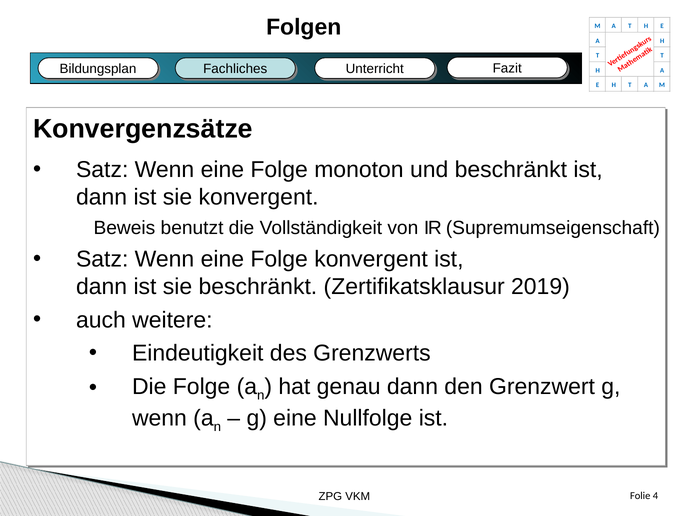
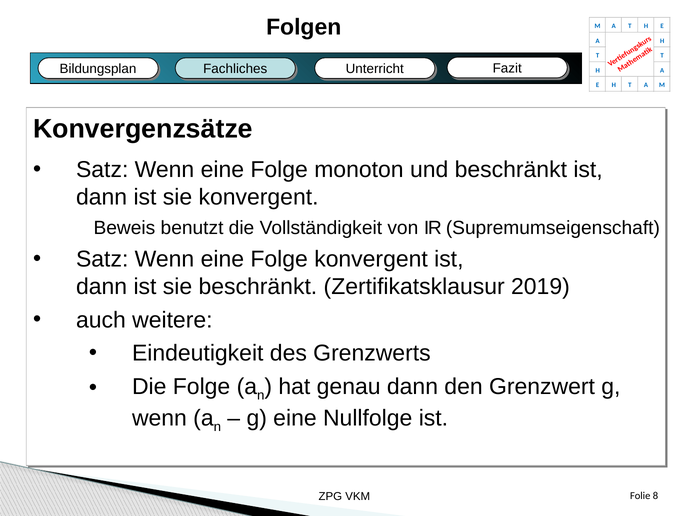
4: 4 -> 8 (656, 497)
